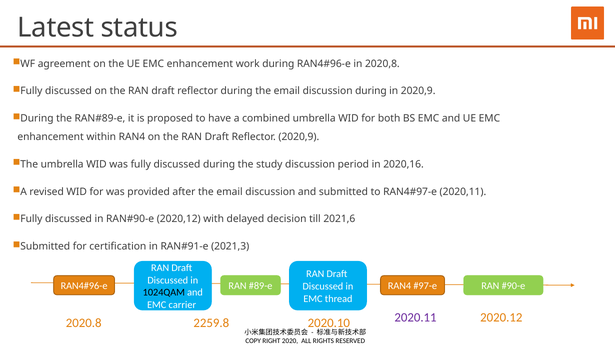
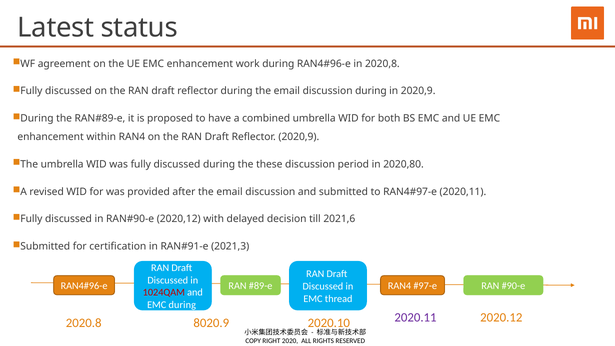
study: study -> these (269, 164)
2020,16: 2020,16 -> 2020,80 (404, 164)
1024QAM colour: black -> red (164, 292)
EMC carrier: carrier -> during (182, 305)
2259.8: 2259.8 -> 8020.9 (211, 323)
